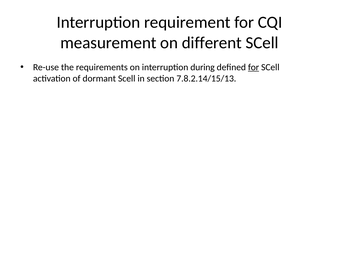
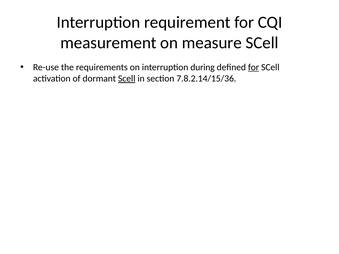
different: different -> measure (212, 43)
Scell underline: none -> present (127, 79)
7.8.2.14/15/13: 7.8.2.14/15/13 -> 7.8.2.14/15/36 (206, 79)
